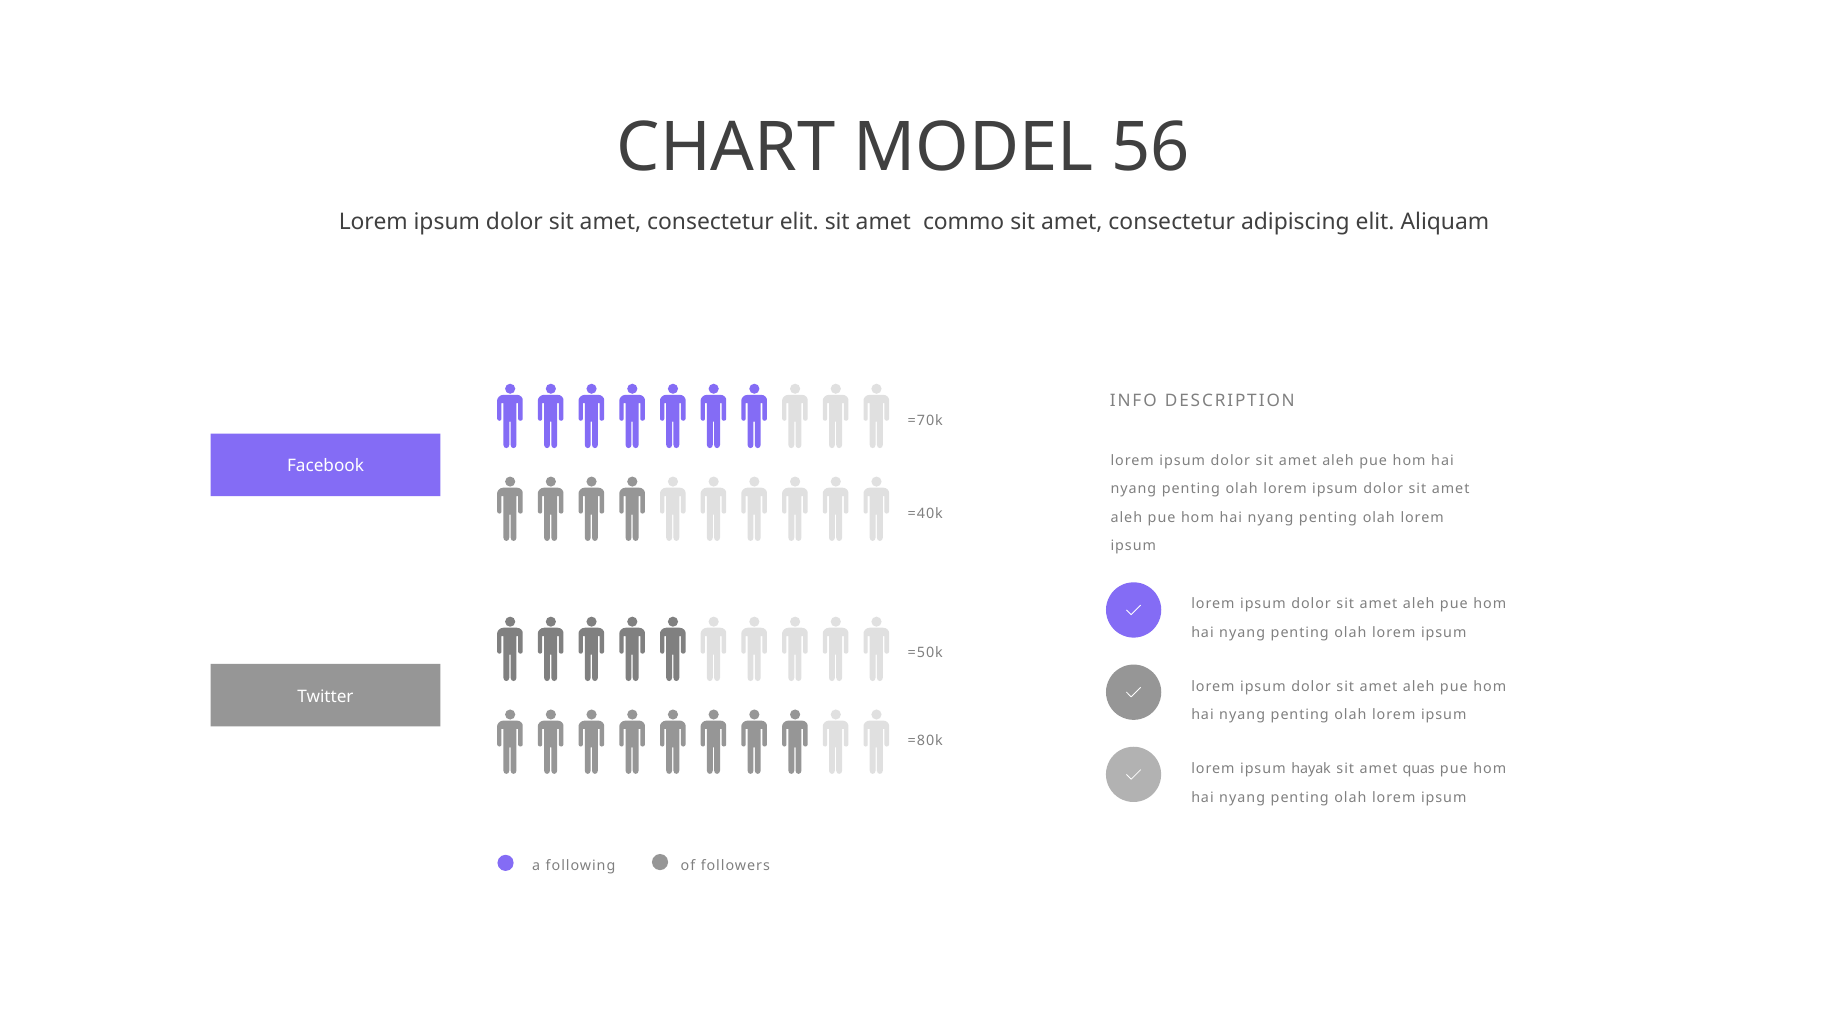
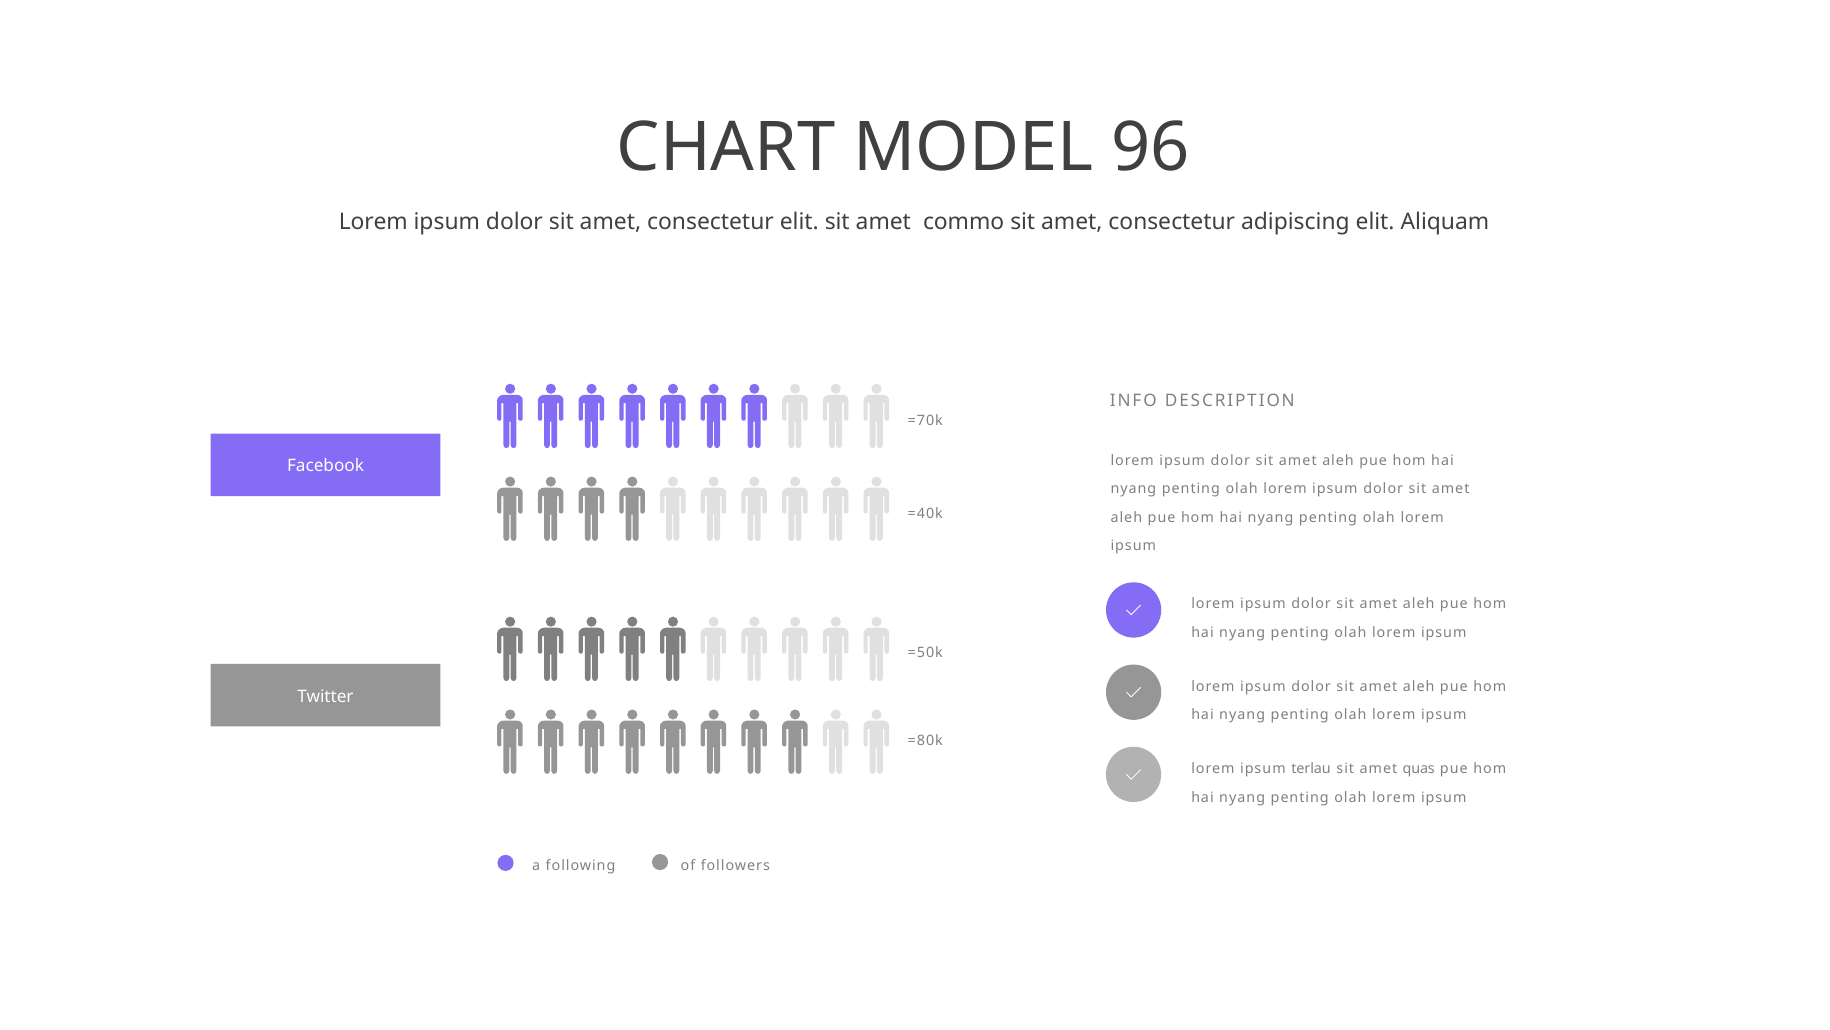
56: 56 -> 96 (1150, 148)
hayak: hayak -> terlau (1311, 768)
